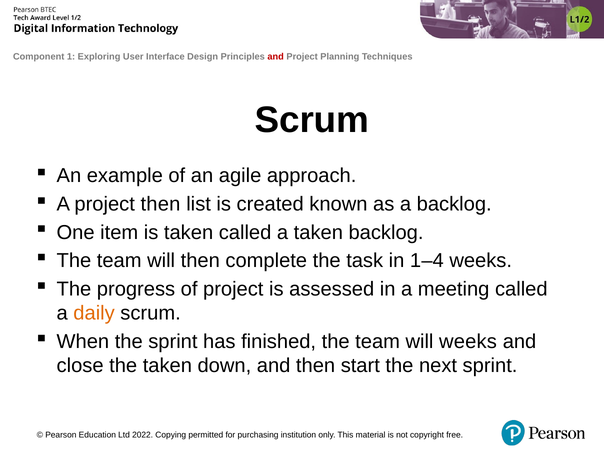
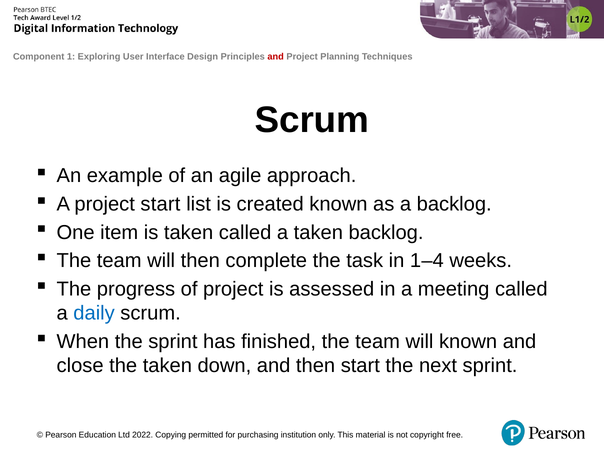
project then: then -> start (160, 204)
daily colour: orange -> blue (94, 313)
will weeks: weeks -> known (468, 342)
